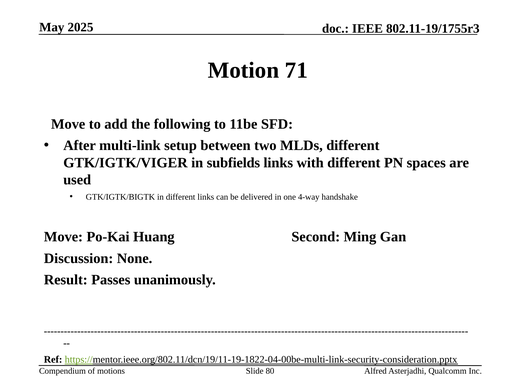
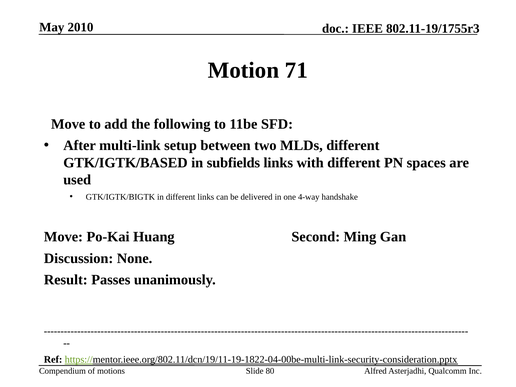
2025: 2025 -> 2010 (80, 27)
GTK/IGTK/VIGER: GTK/IGTK/VIGER -> GTK/IGTK/BASED (125, 163)
